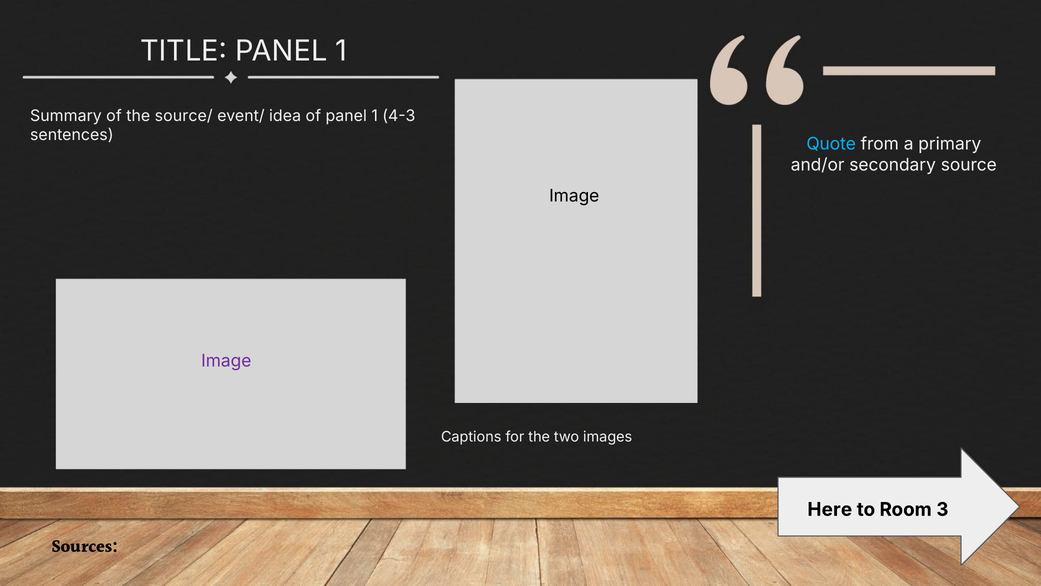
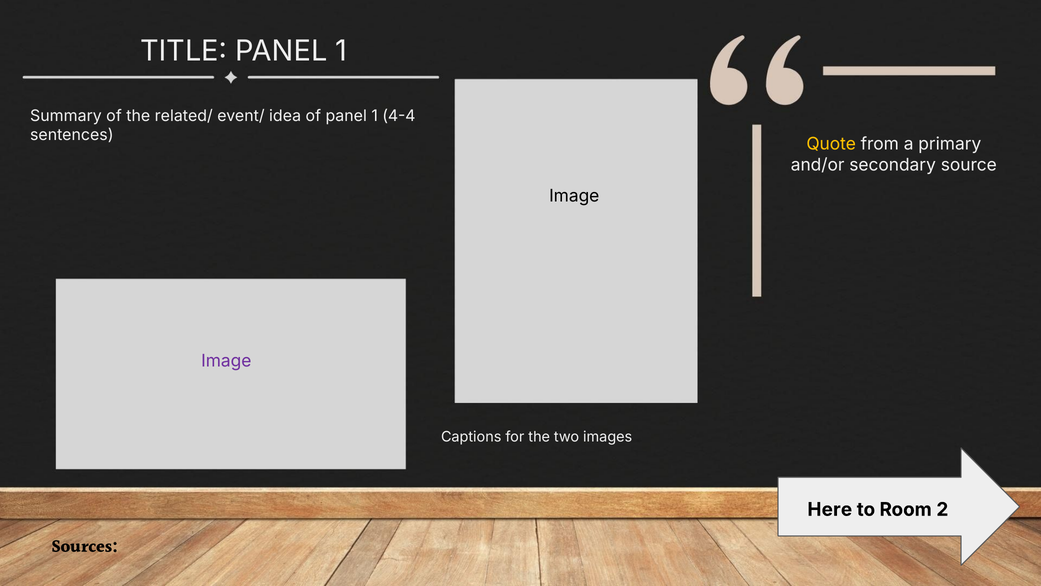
source/: source/ -> related/ (184, 116)
4-3: 4-3 -> 4-4 (399, 116)
Quote colour: light blue -> yellow (831, 144)
3: 3 -> 2 (942, 509)
